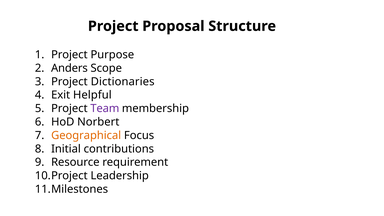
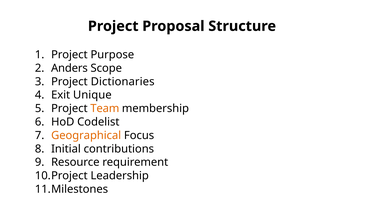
Helpful: Helpful -> Unique (92, 95)
Team colour: purple -> orange (105, 108)
Norbert: Norbert -> Codelist (98, 122)
